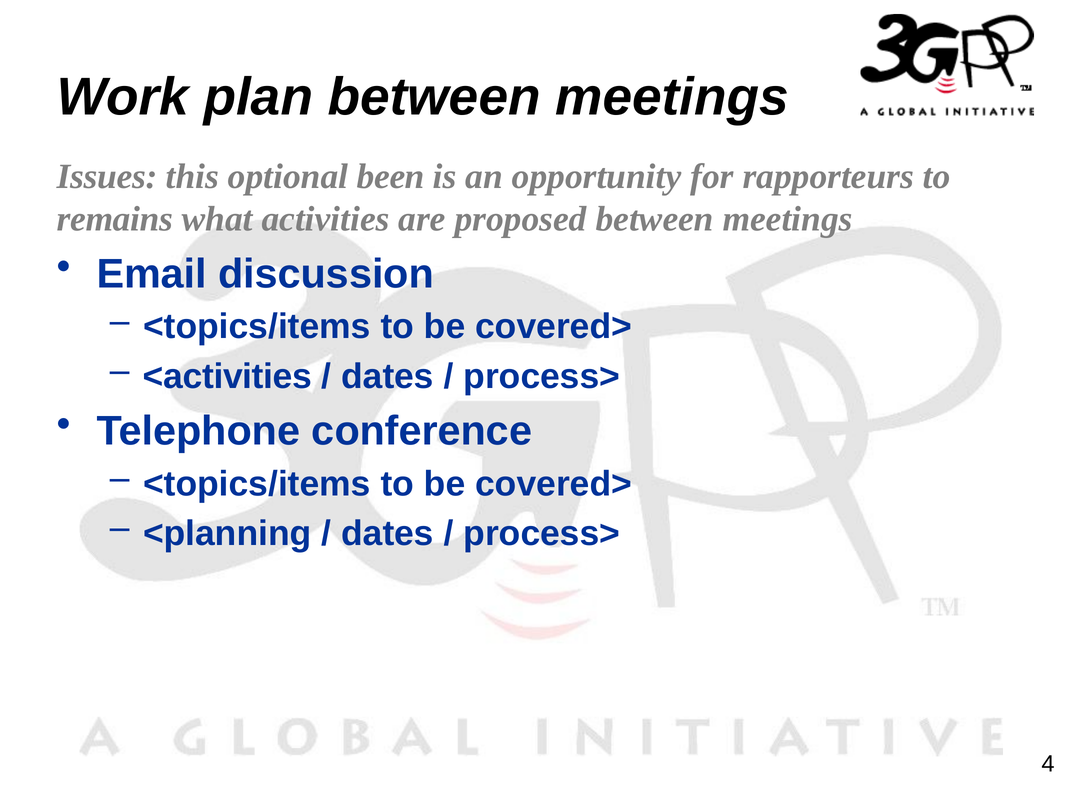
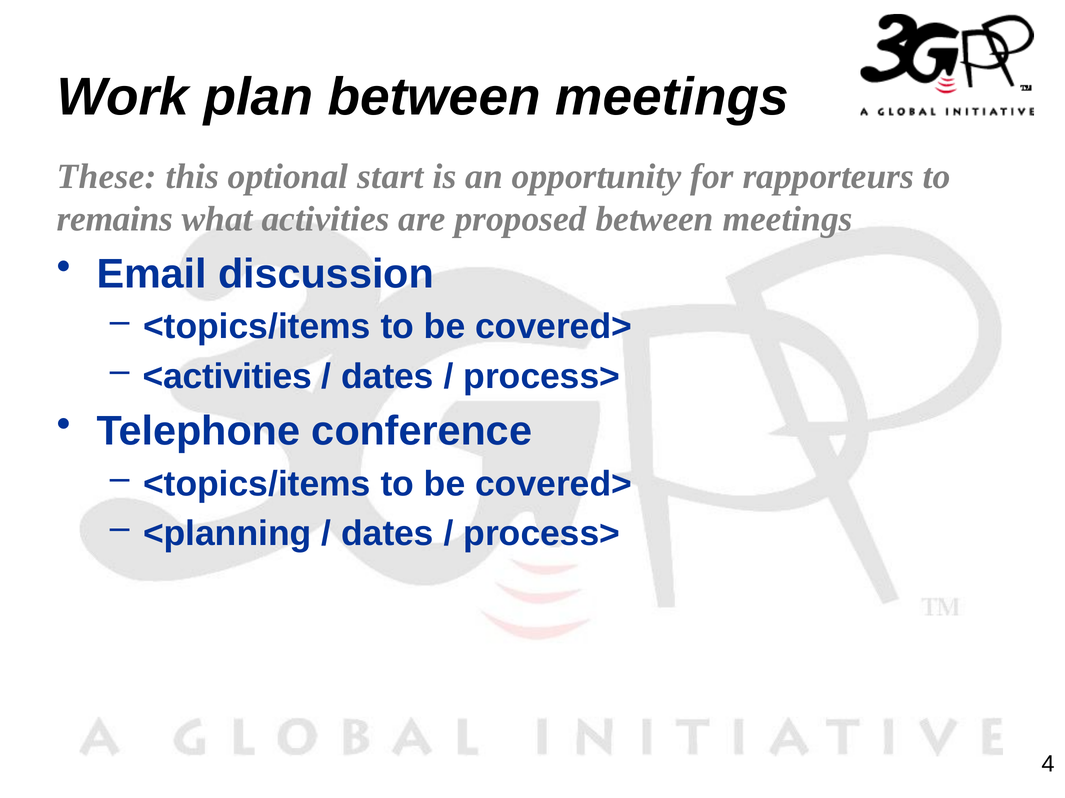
Issues: Issues -> These (107, 177)
been: been -> start (390, 177)
